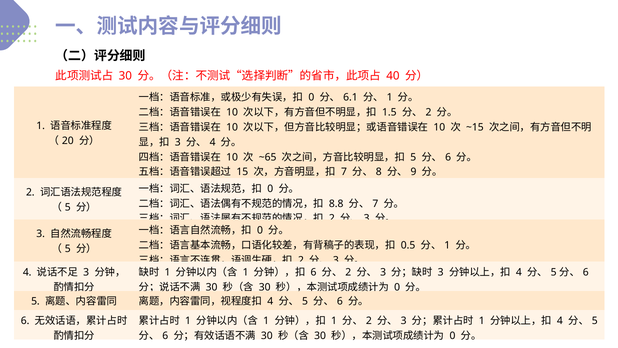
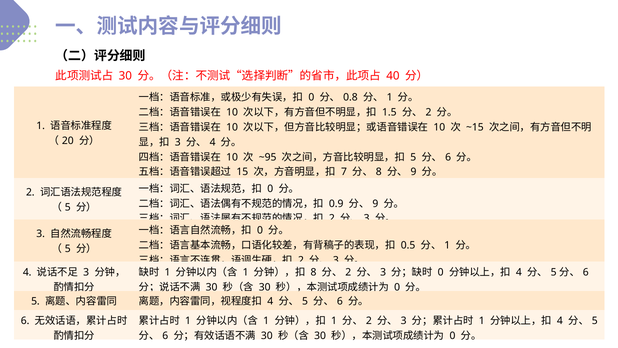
6.1: 6.1 -> 0.8 (350, 97)
~65: ~65 -> ~95 (268, 157)
8.8: 8.8 -> 0.9 (336, 203)
7: 7 -> 9 (375, 203)
6: 6 -> 8 (314, 272)
3: 3 -> 0 (441, 272)
